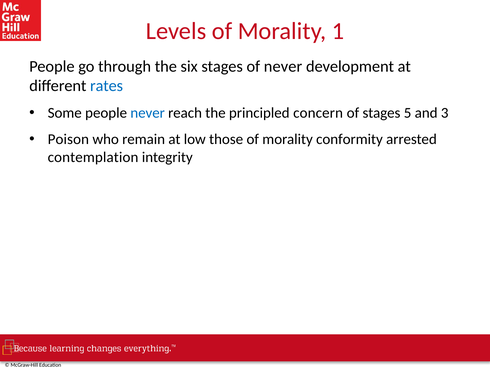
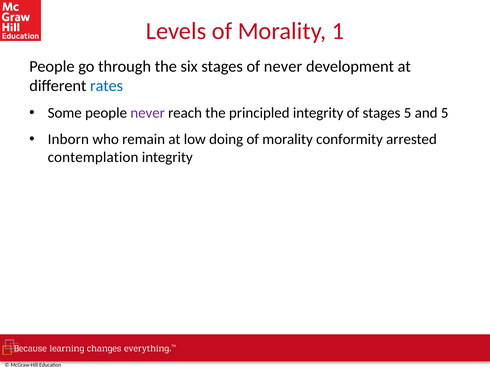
never colour: blue -> purple (148, 113)
principled concern: concern -> integrity (318, 113)
and 3: 3 -> 5 (445, 113)
Poison: Poison -> Inborn (68, 140)
those: those -> doing (226, 140)
